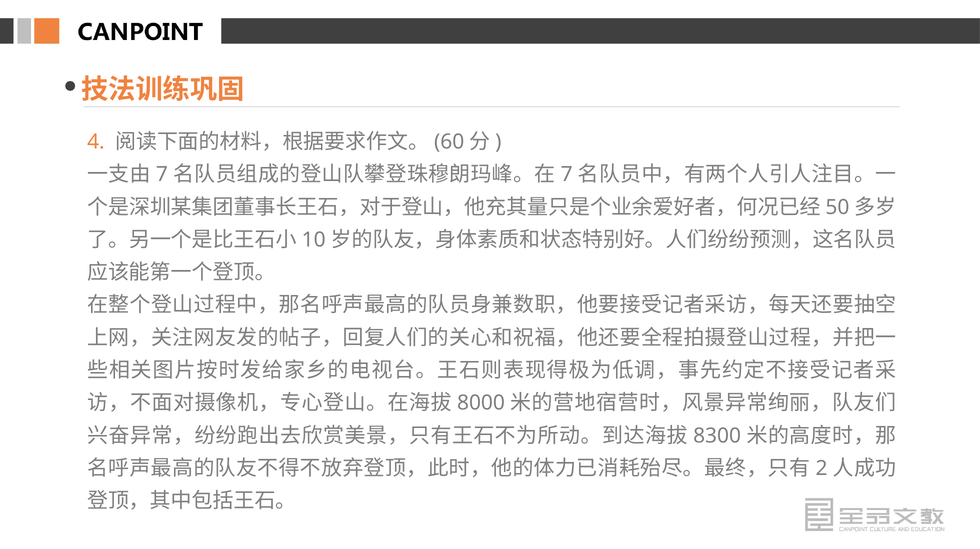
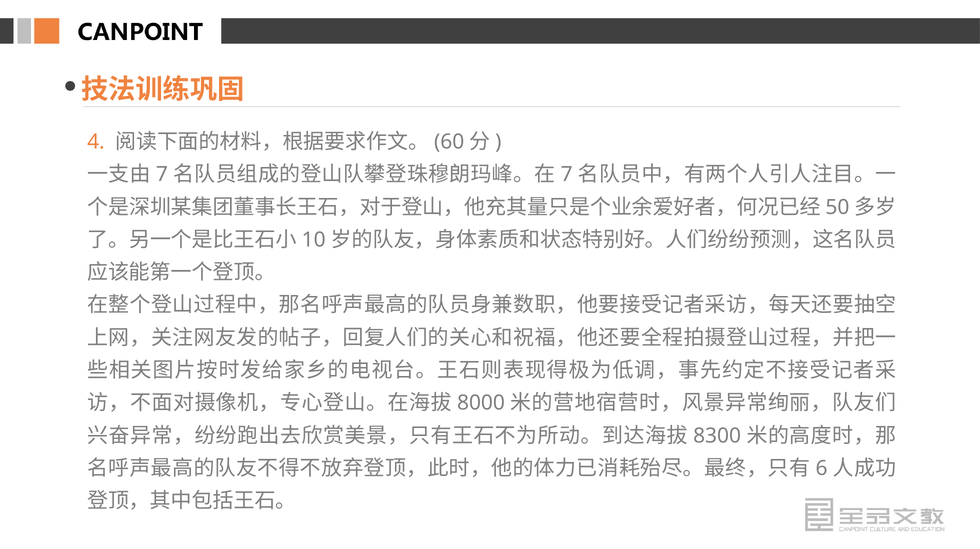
2: 2 -> 6 (822, 469)
